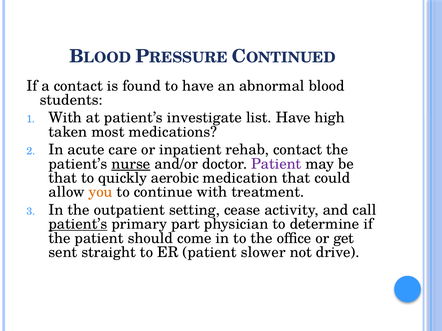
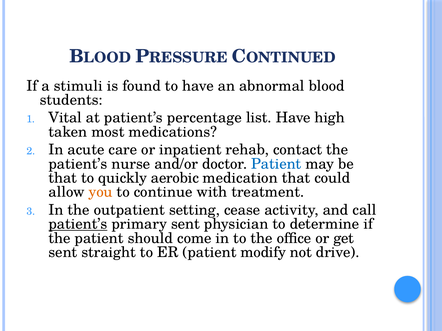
a contact: contact -> stimuli (78, 86)
With: With -> Vital (65, 118)
investigate: investigate -> percentage (204, 118)
nurse underline: present -> none (131, 164)
Patient colour: purple -> blue (276, 164)
primary part: part -> sent (186, 224)
slower: slower -> modify (263, 253)
